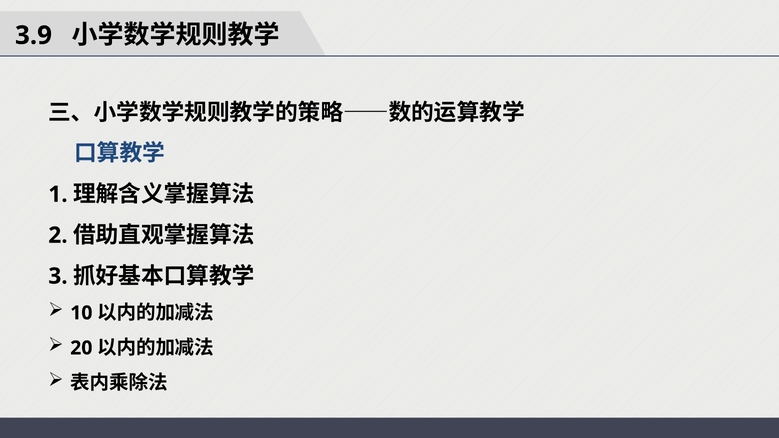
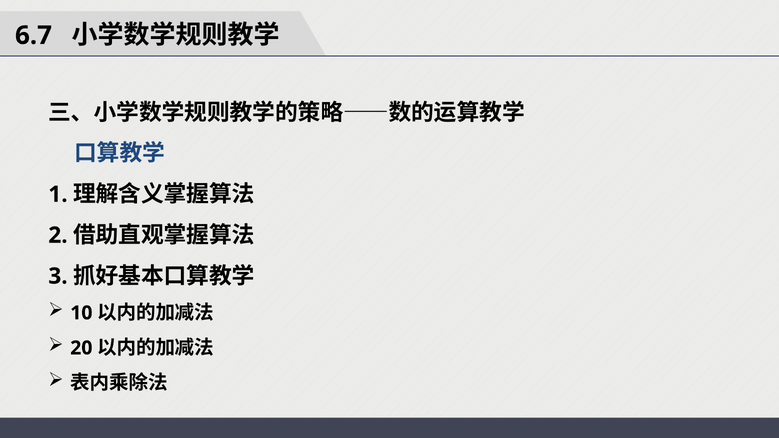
3.9: 3.9 -> 6.7 (34, 35)
